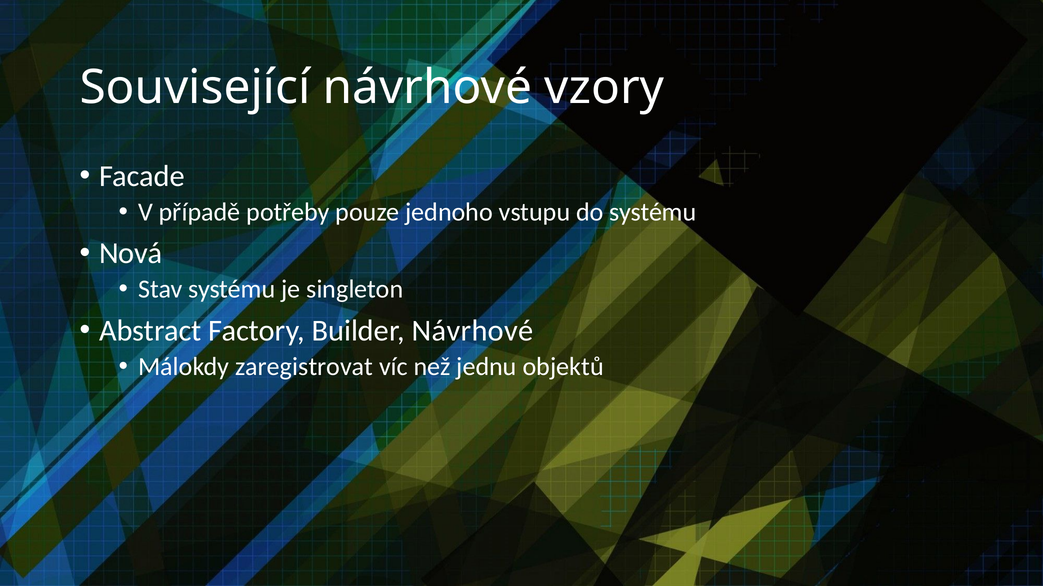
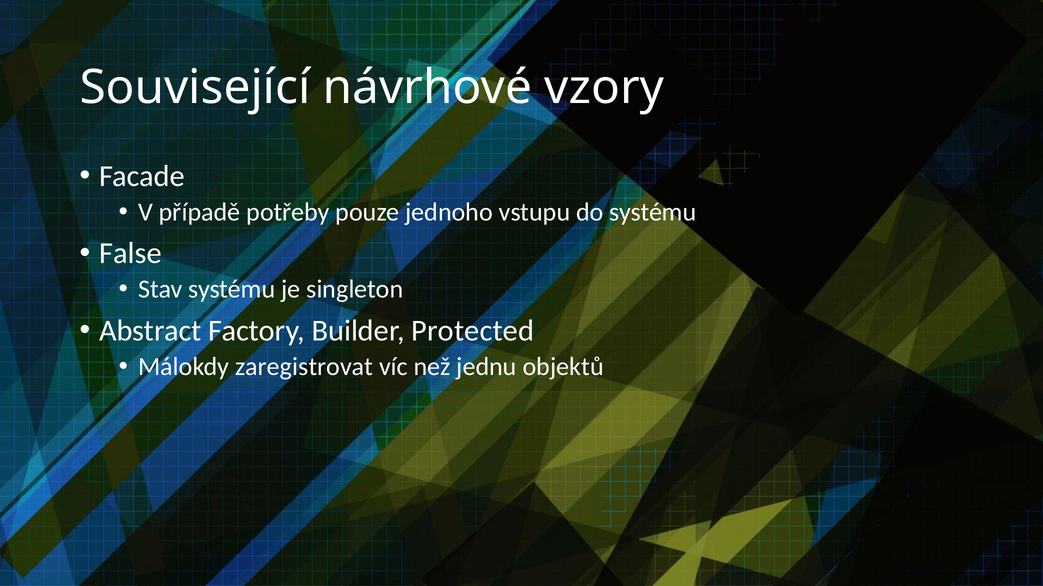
Nová: Nová -> False (131, 254)
Builder Návrhové: Návrhové -> Protected (473, 331)
